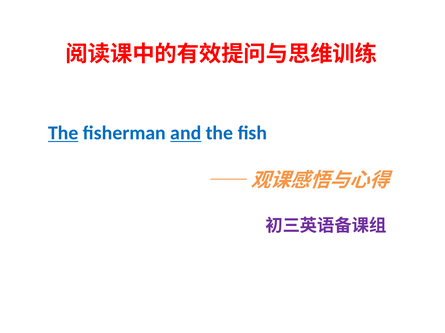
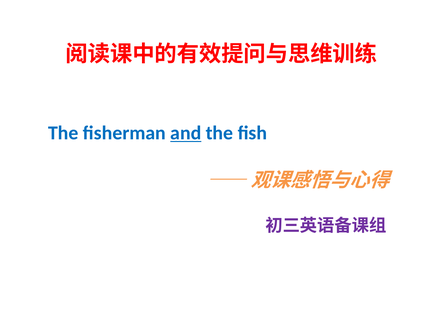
The underline: present -> none (63, 133)
